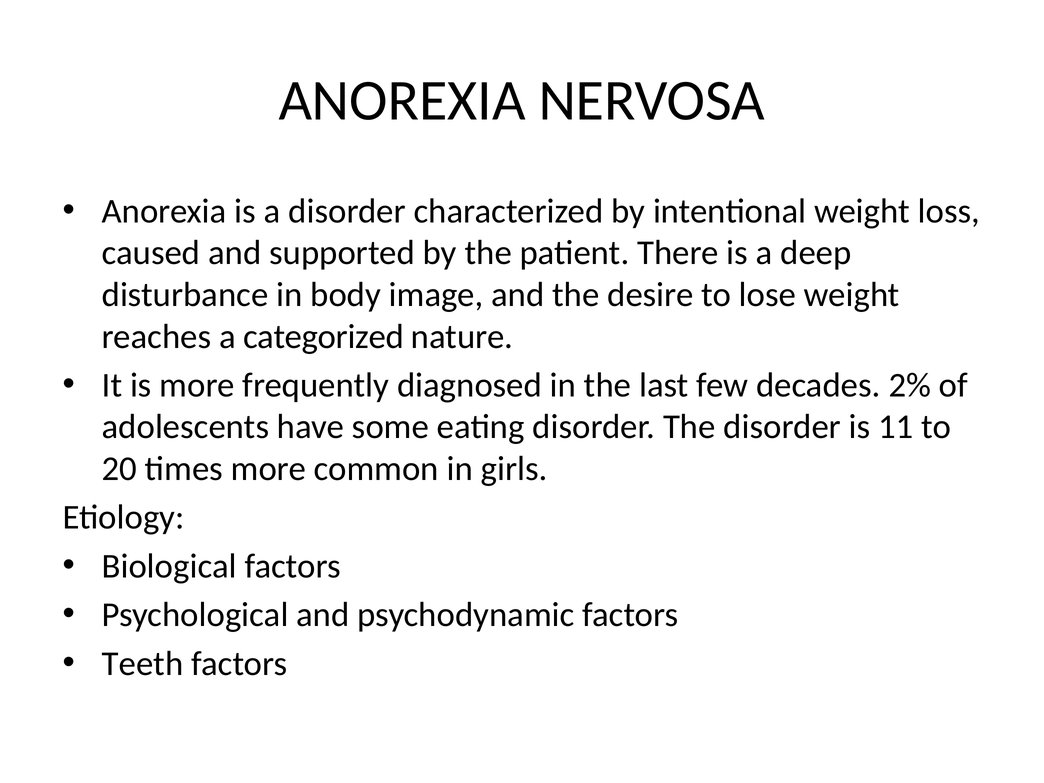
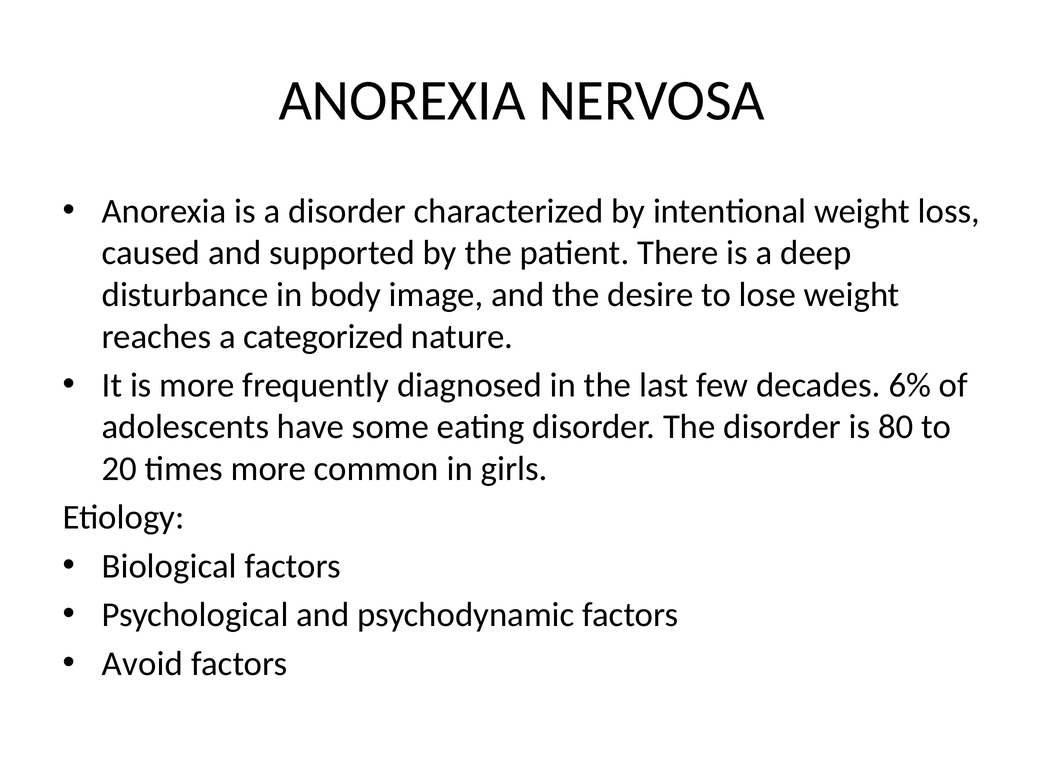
2%: 2% -> 6% (910, 385)
11: 11 -> 80 (896, 427)
Teeth: Teeth -> Avoid (142, 664)
